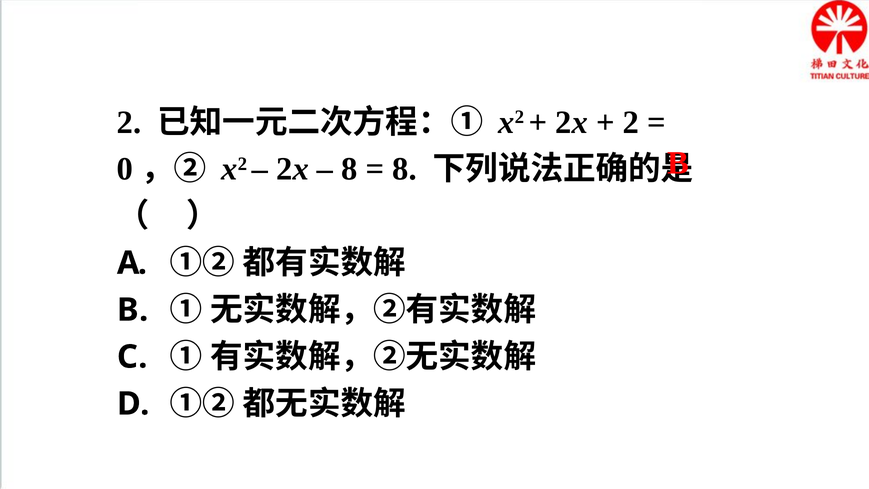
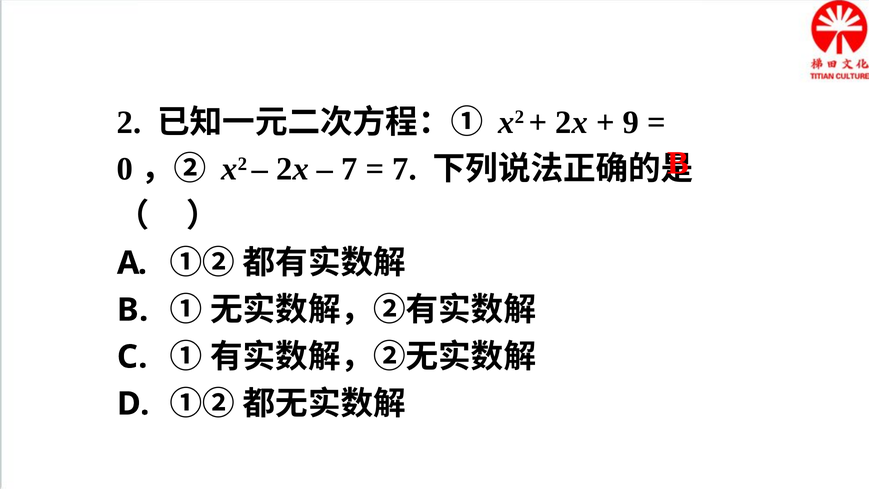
2: 2 -> 9 (631, 122)
8: 8 -> 7 (350, 169)
8: 8 -> 7 (405, 169)
